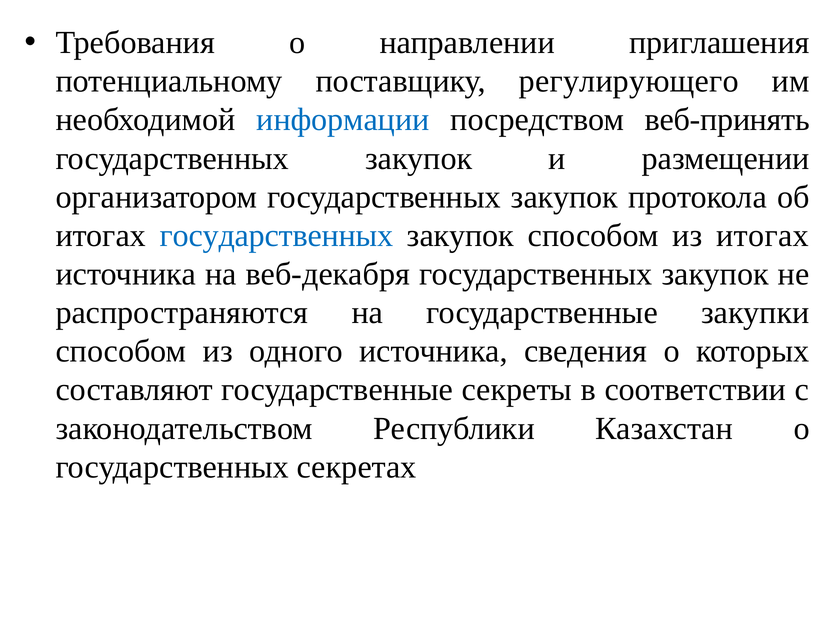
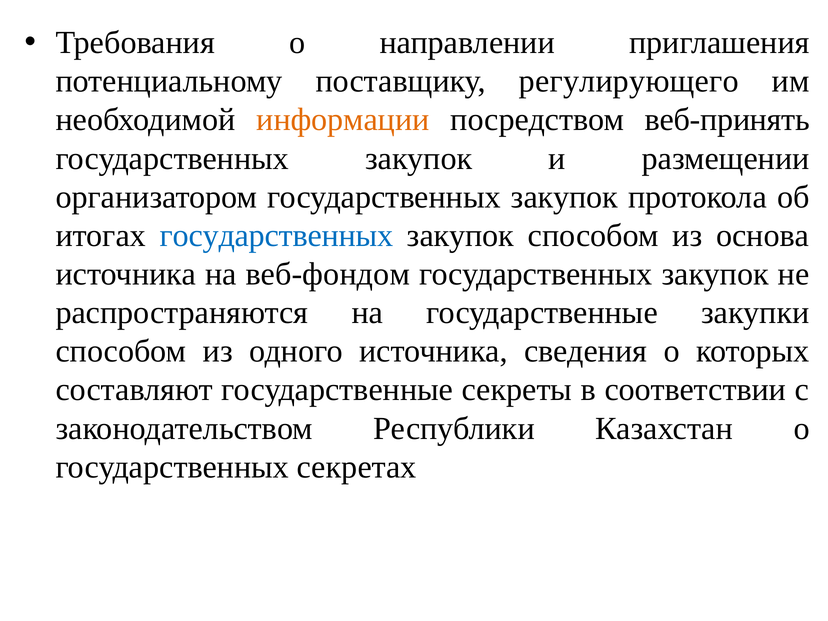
информации colour: blue -> orange (343, 120)
из итогах: итогах -> основа (763, 236)
веб-декабря: веб-декабря -> веб-фондом (328, 274)
